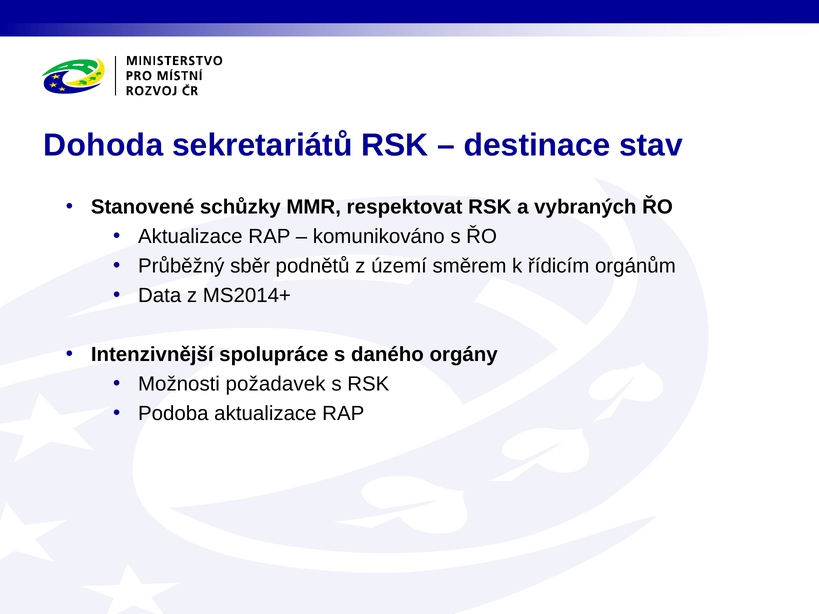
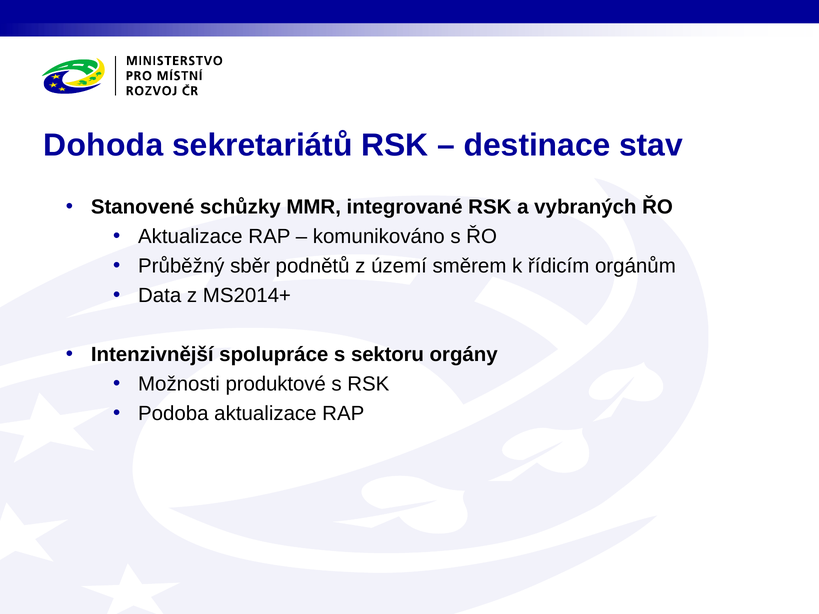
respektovat: respektovat -> integrované (405, 207)
daného: daného -> sektoru (387, 355)
požadavek: požadavek -> produktové (276, 384)
